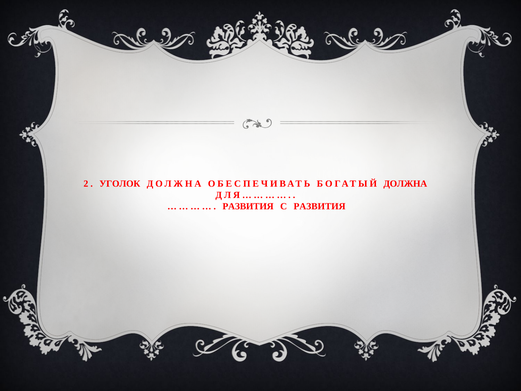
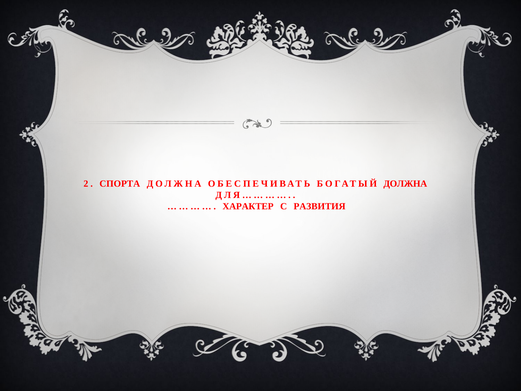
УГОЛОК: УГОЛОК -> СПОРТА (120, 184)
РАЗВИТИЯ: РАЗВИТИЯ -> ХАРАКТЕР (248, 206)
